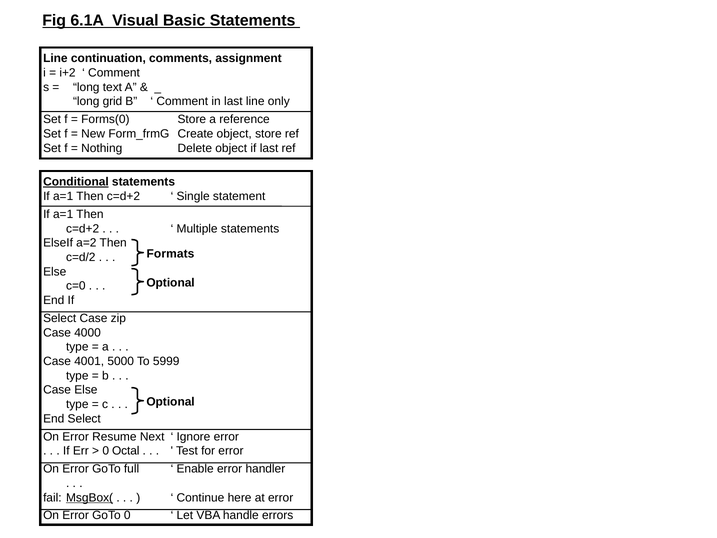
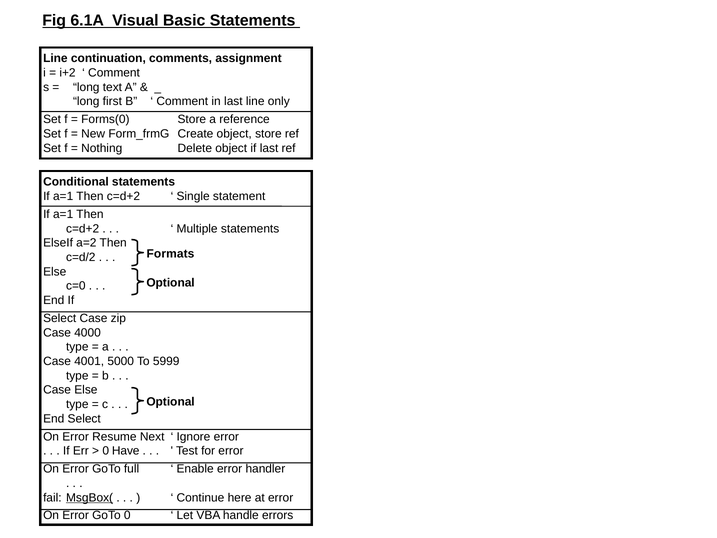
grid: grid -> first (112, 101)
Conditional underline: present -> none (76, 182)
Octal: Octal -> Have (126, 451)
